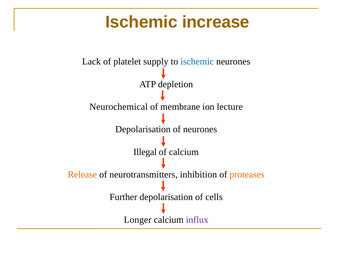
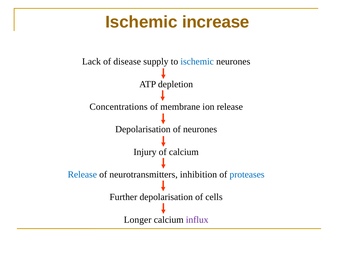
platelet: platelet -> disease (127, 61)
Neurochemical: Neurochemical -> Concentrations (119, 107)
ion lecture: lecture -> release (230, 107)
Illegal: Illegal -> Injury (145, 152)
Release colour: orange -> blue (82, 174)
proteases colour: orange -> blue (247, 174)
